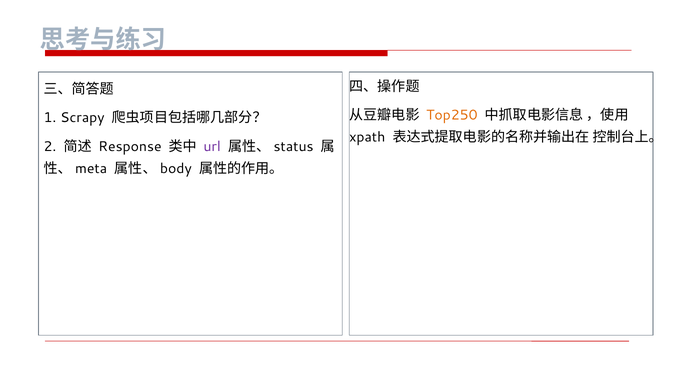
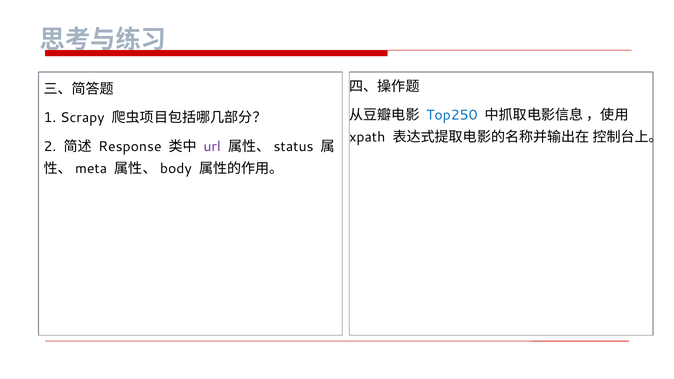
Top250 colour: orange -> blue (452, 115)
